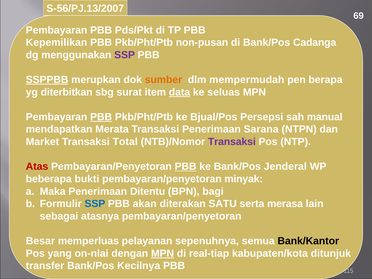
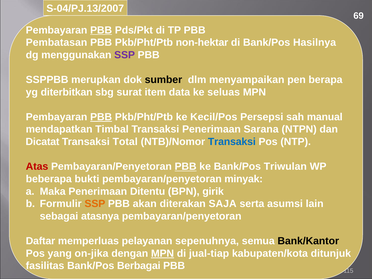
S-56/PJ.13/2007: S-56/PJ.13/2007 -> S-04/PJ.13/2007 (85, 8)
PBB underline: none -> present (101, 30)
Kepemilikan: Kepemilikan -> Pembatasan (57, 43)
non-pusan: non-pusan -> non-hektar (202, 43)
Cadanga: Cadanga -> Hasilnya (315, 43)
SSPPBB underline: present -> none (47, 80)
sumber colour: orange -> black (163, 80)
mempermudah: mempermudah -> menyampaikan (247, 80)
data underline: present -> none (179, 92)
Bjual/Pos: Bjual/Pos -> Kecil/Pos (214, 117)
Merata: Merata -> Timbal (112, 129)
Market: Market -> Dicatat (43, 142)
Transaksi colour: purple -> blue (232, 142)
Jenderal: Jenderal -> Triwulan (285, 167)
bagi: bagi -> girik (213, 191)
SSP colour: blue -> orange (95, 204)
SATU: SATU -> SAJA (223, 204)
merasa: merasa -> asumsi (285, 204)
Besar: Besar -> Daftar (41, 241)
on-nlai: on-nlai -> on-jika (92, 253)
real-tiap: real-tiap -> jual-tiap (209, 253)
transfer: transfer -> fasilitas (45, 266)
Kecilnya: Kecilnya -> Berbagai (139, 266)
